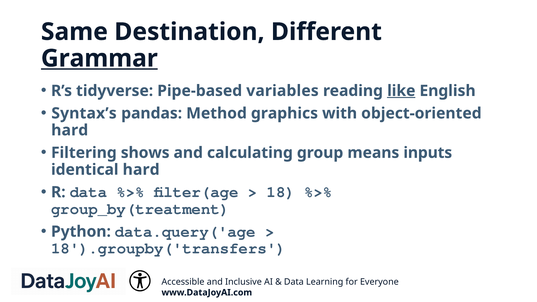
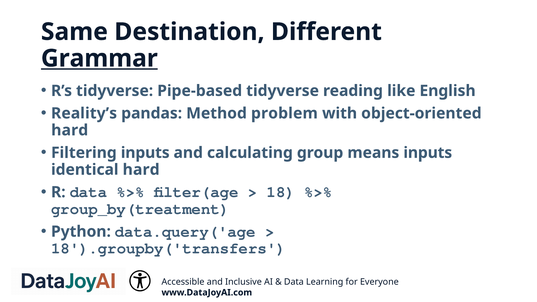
Pipe-based variables: variables -> tidyverse (283, 91)
like underline: present -> none (401, 91)
Syntax’s: Syntax’s -> Reality’s (84, 113)
graphics: graphics -> problem (284, 113)
Filtering shows: shows -> inputs (145, 153)
